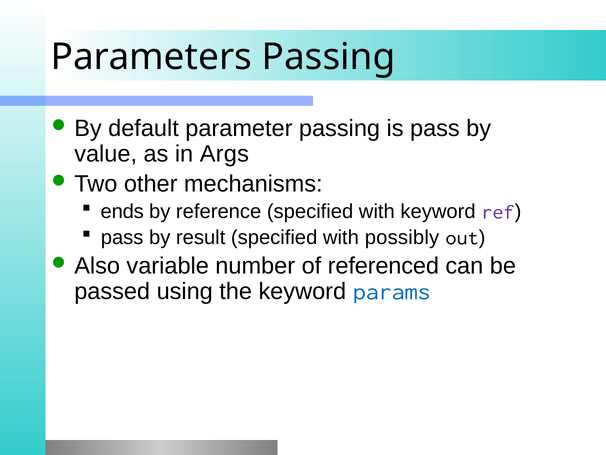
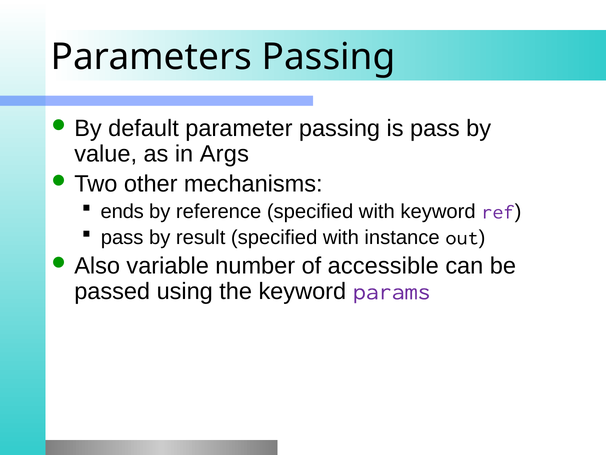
possibly: possibly -> instance (402, 237)
referenced: referenced -> accessible (383, 266)
params colour: blue -> purple (392, 291)
